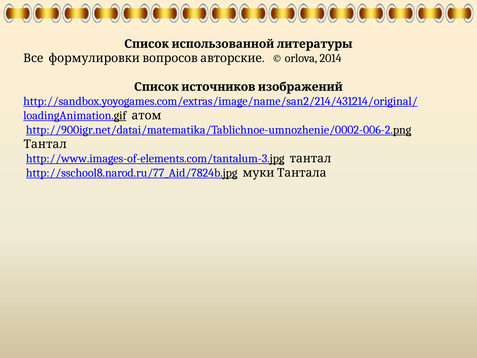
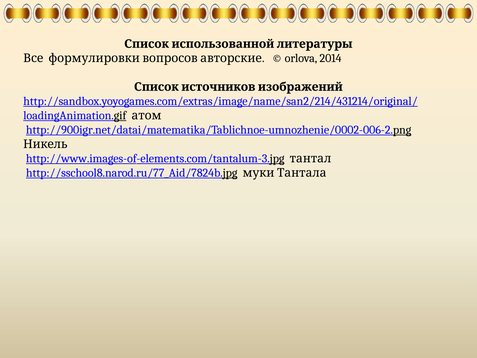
Тантал: Тантал -> Никель (45, 144)
